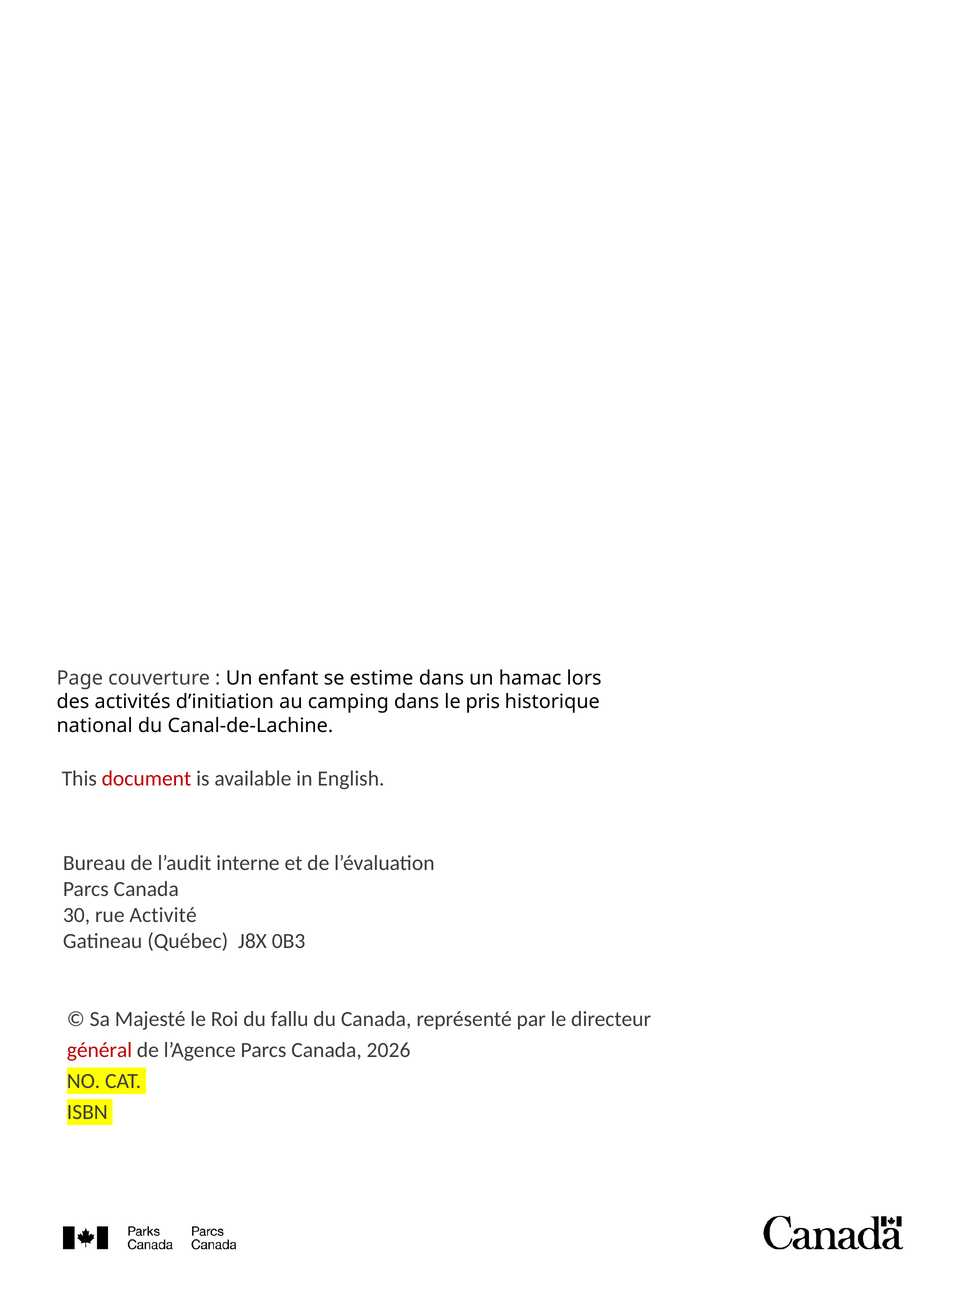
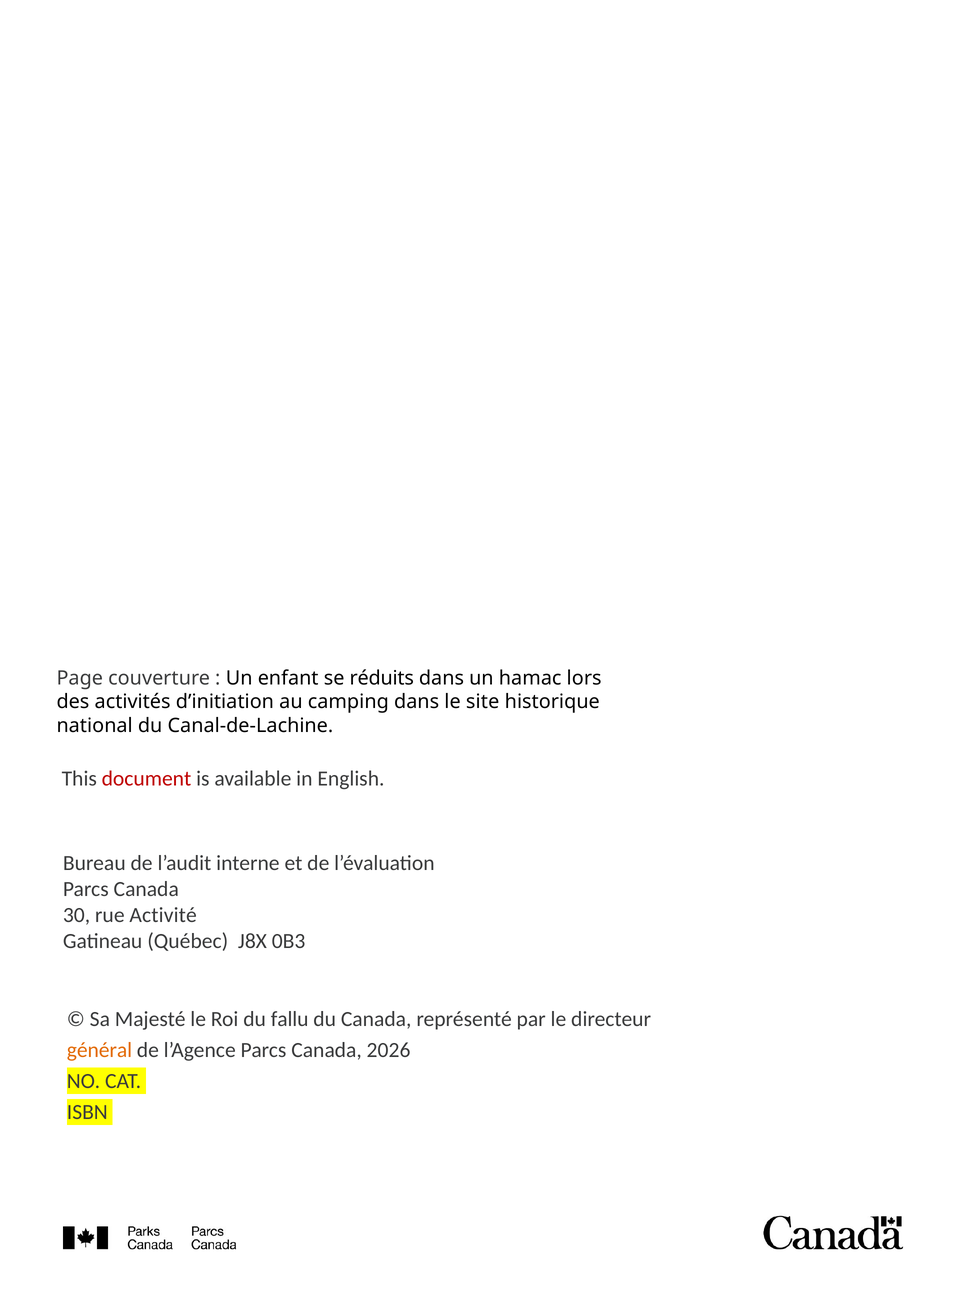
estime: estime -> réduits (382, 678)
pris: pris -> site (483, 702)
général colour: red -> orange (99, 1050)
